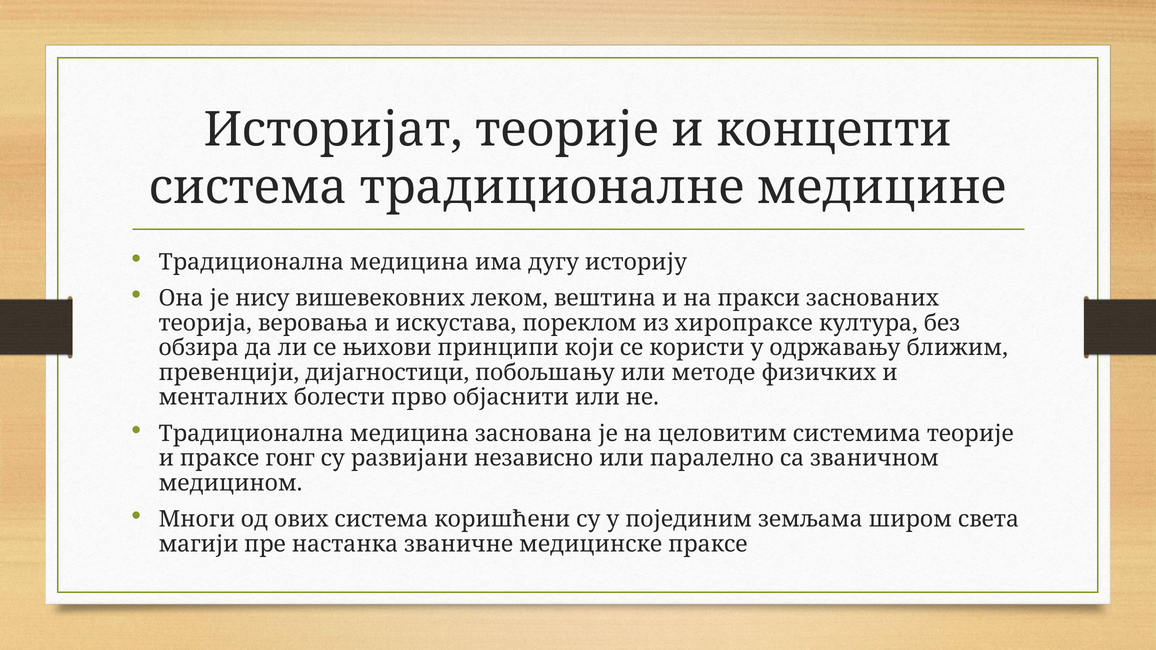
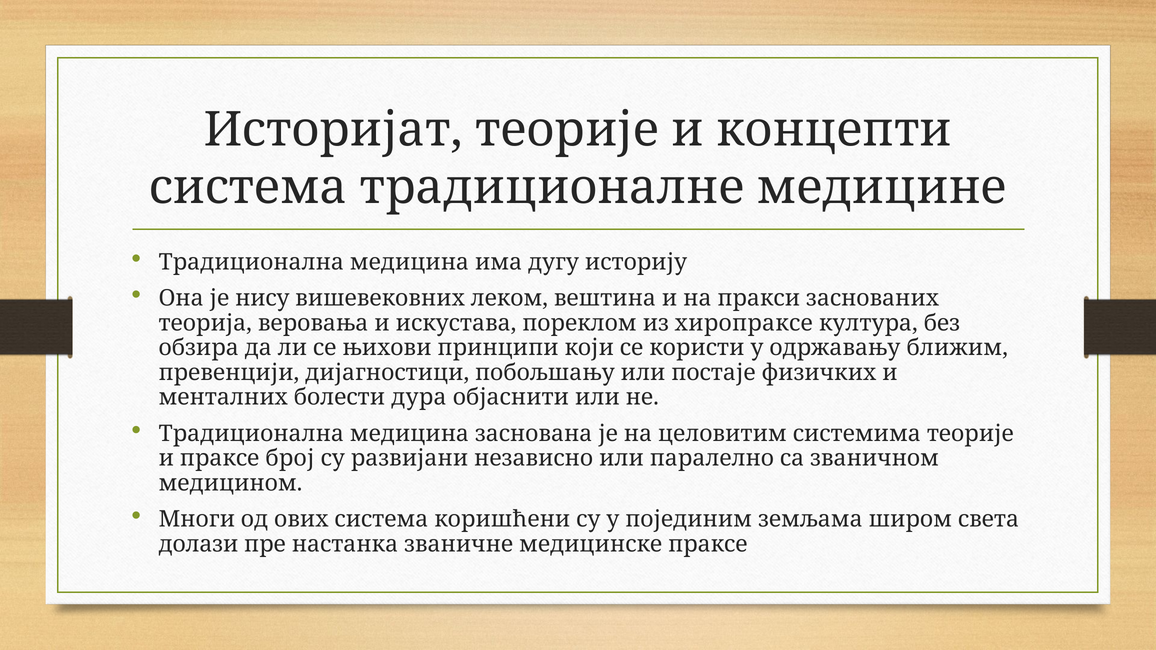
методе: методе -> постаје (713, 373)
прво: прво -> дура (419, 397)
гонг: гонг -> број (290, 458)
магији: магији -> долази (198, 544)
